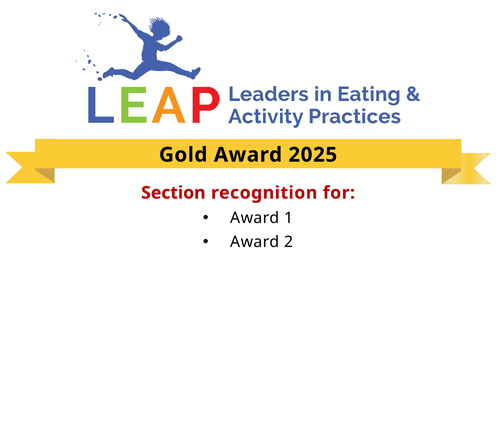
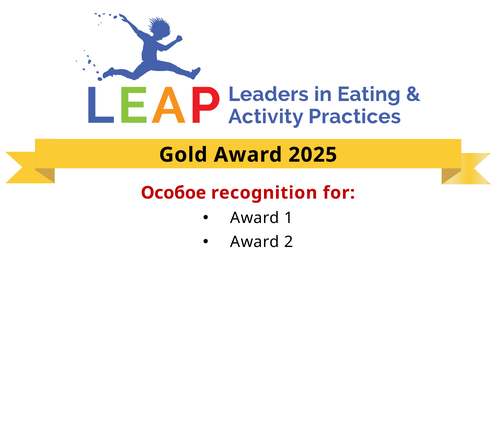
Section: Section -> Особое (173, 193)
